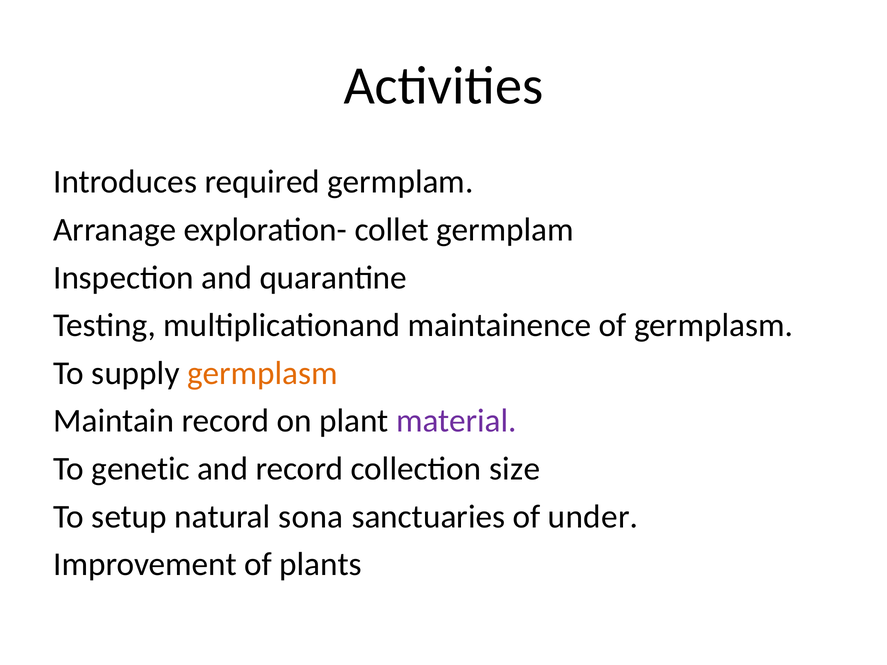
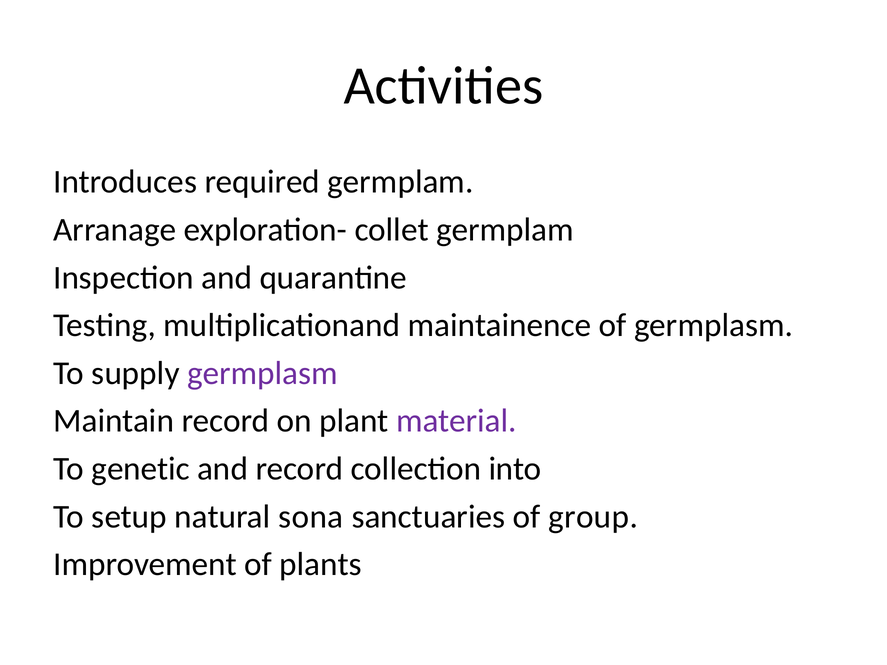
germplasm colour: orange -> purple (262, 373)
size: size -> into (515, 469)
under: under -> group (593, 517)
